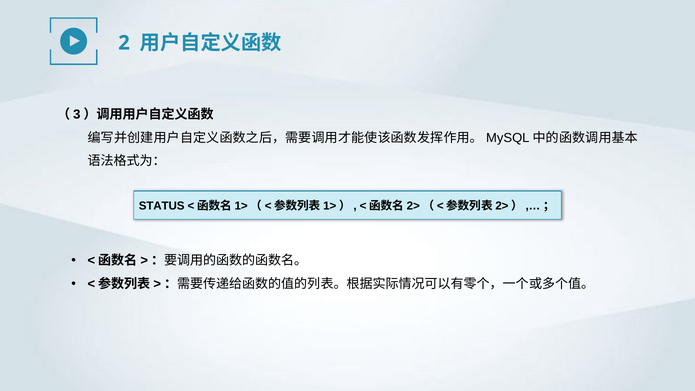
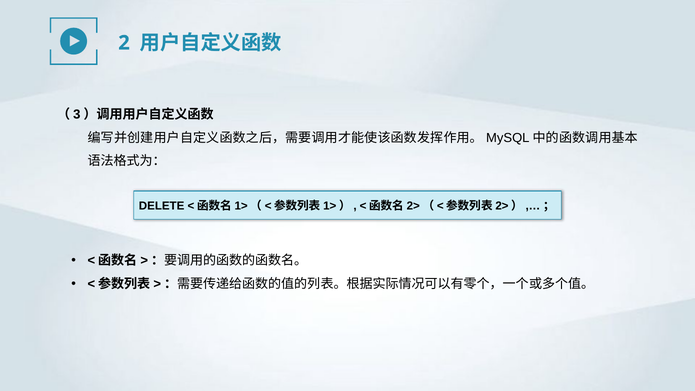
STATUS: STATUS -> DELETE (162, 206)
